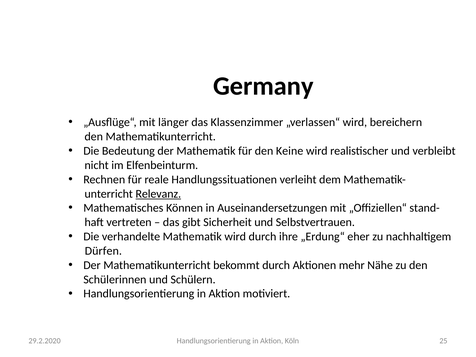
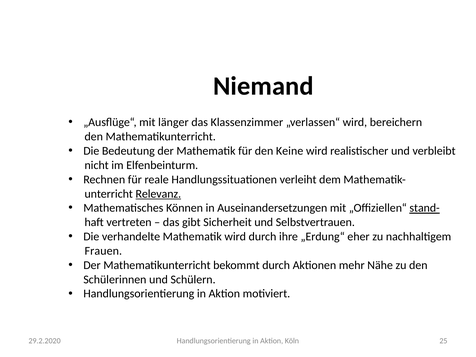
Germany: Germany -> Niemand (263, 86)
stand- underline: none -> present (425, 208)
Dürfen: Dürfen -> Frauen (103, 251)
